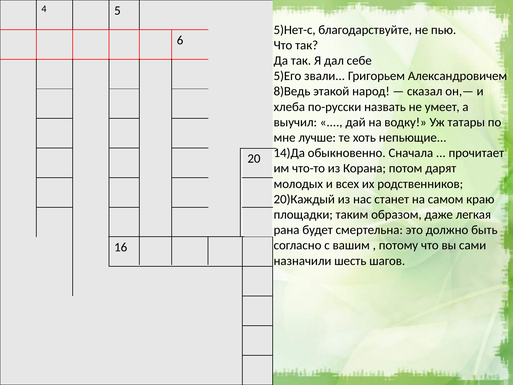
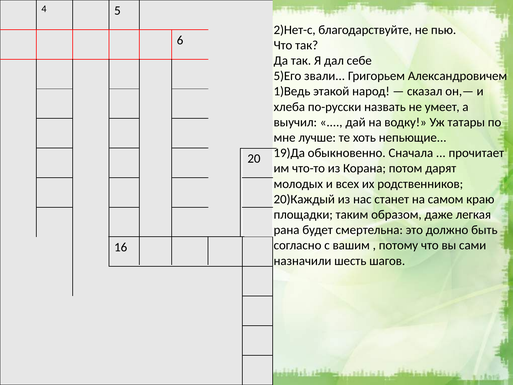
5)Нет-с: 5)Нет-с -> 2)Нет-с (295, 30)
8)Ведь: 8)Ведь -> 1)Ведь (292, 91)
14)Да: 14)Да -> 19)Да (289, 153)
